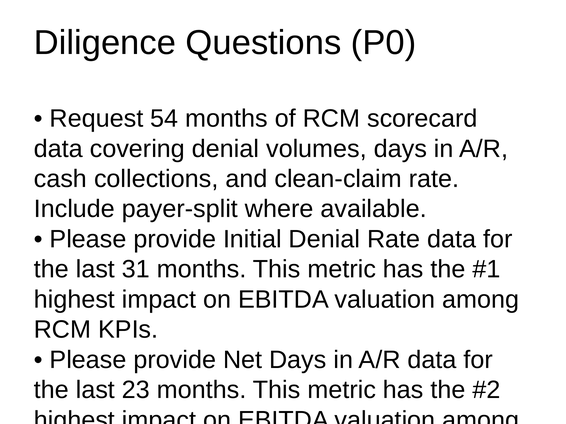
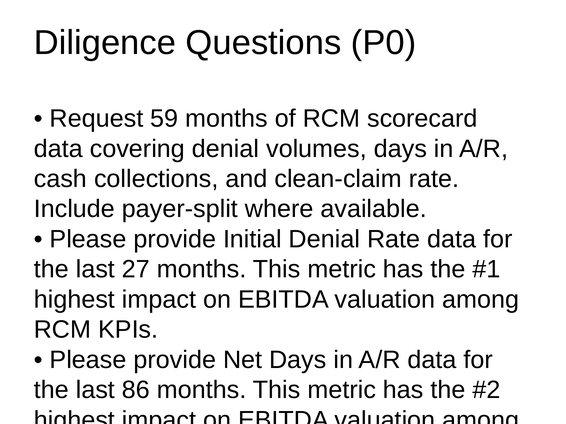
54: 54 -> 59 (164, 119)
31: 31 -> 27 (136, 270)
23: 23 -> 86 (136, 390)
